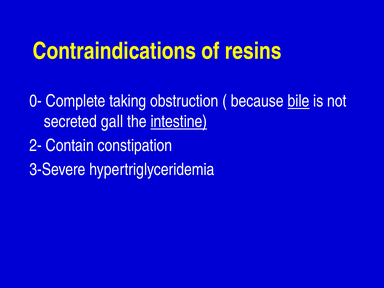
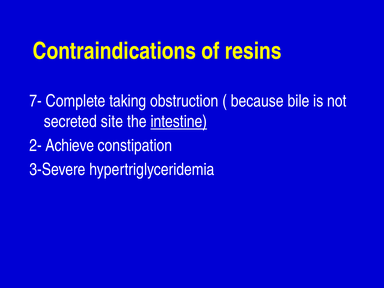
0-: 0- -> 7- (36, 101)
bile underline: present -> none (299, 101)
gall: gall -> site (112, 122)
Contain: Contain -> Achieve (70, 145)
